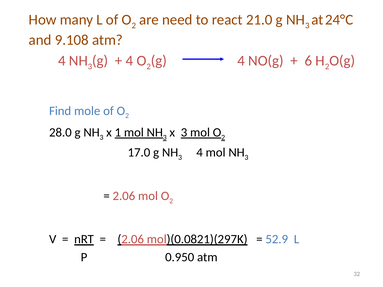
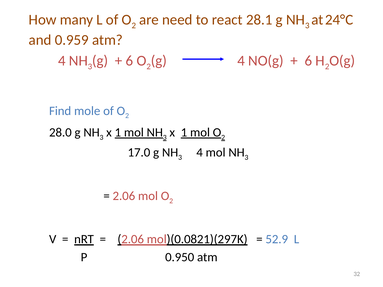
21.0: 21.0 -> 28.1 (259, 20)
9.108: 9.108 -> 0.959 (72, 40)
4: 4 -> 6 (129, 61)
3: 3 -> 1 (184, 133)
